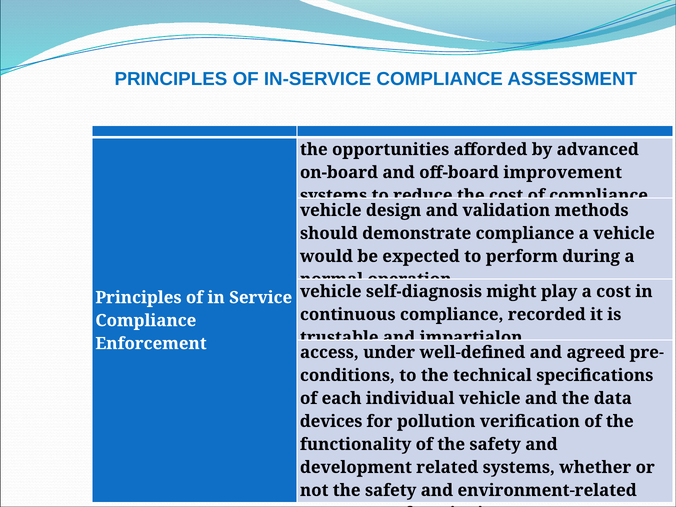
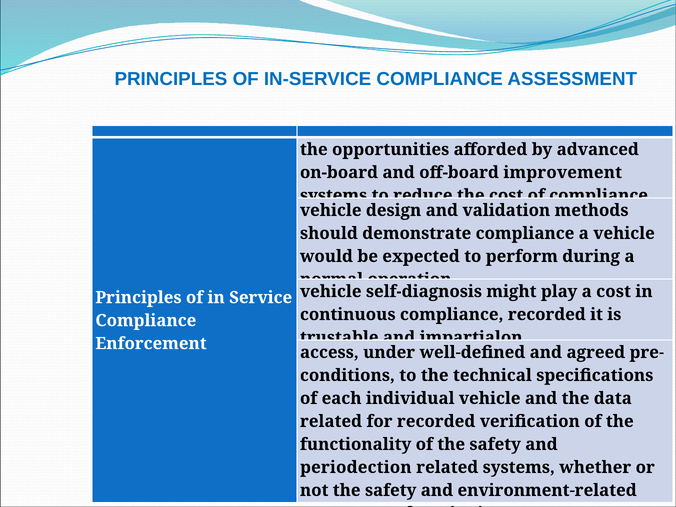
devices: devices -> related (331, 421)
for pollution: pollution -> recorded (436, 421)
development: development -> periodection (356, 467)
